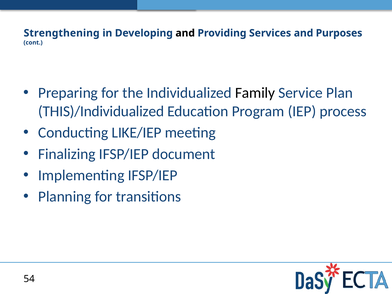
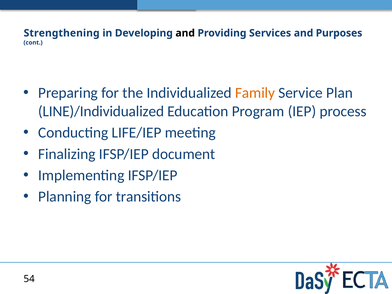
Family colour: black -> orange (255, 93)
THIS)/Individualized: THIS)/Individualized -> LINE)/Individualized (101, 111)
LIKE/IEP: LIKE/IEP -> LIFE/IEP (137, 133)
